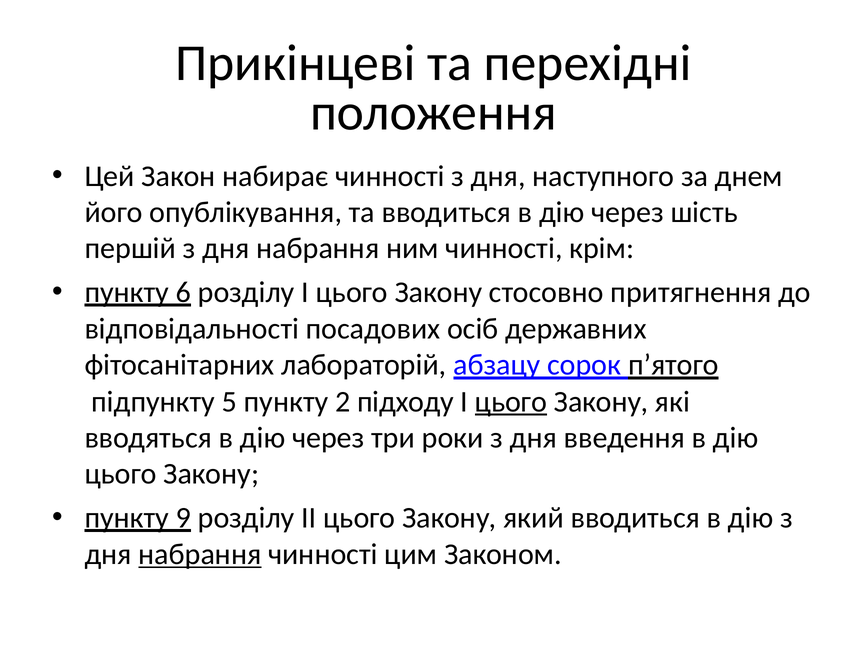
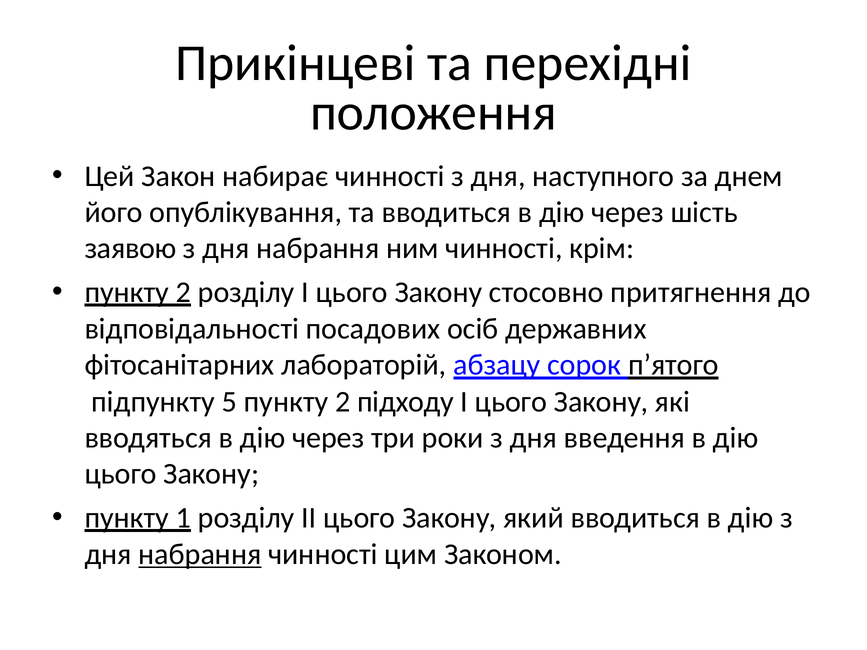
першій: першій -> заявою (131, 248)
6: 6 -> 2 (183, 292)
цього underline: present -> none (511, 402)
9: 9 -> 1 (183, 518)
